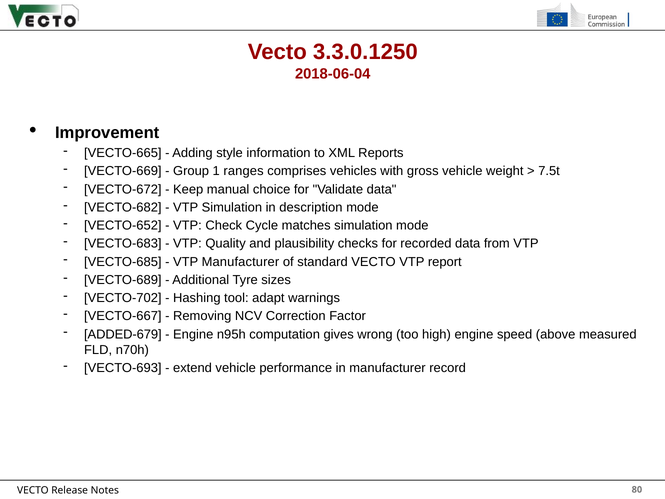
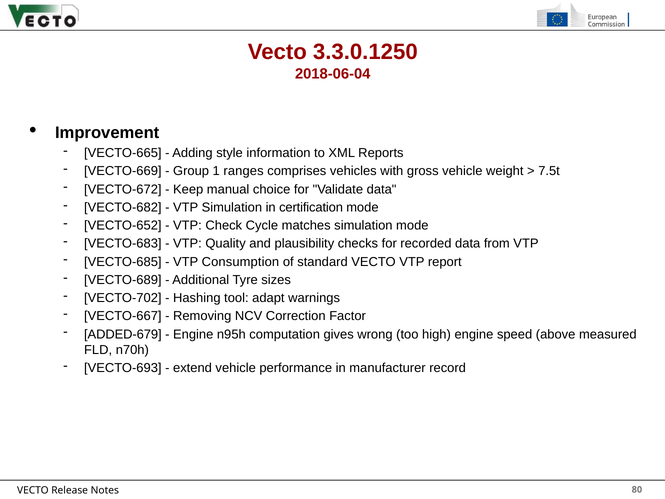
description: description -> certification (311, 207)
VTP Manufacturer: Manufacturer -> Consumption (240, 262)
